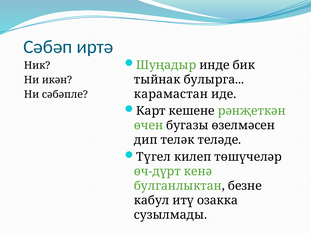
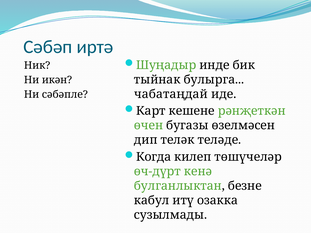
карамастан: карамастан -> чабатаңдай (171, 94)
Түгел: Түгел -> Когда (154, 157)
